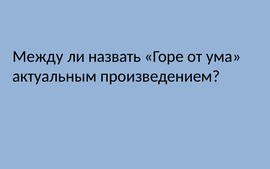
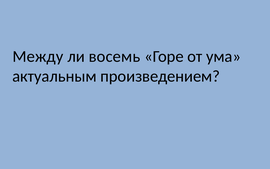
назвать: назвать -> восемь (114, 56)
